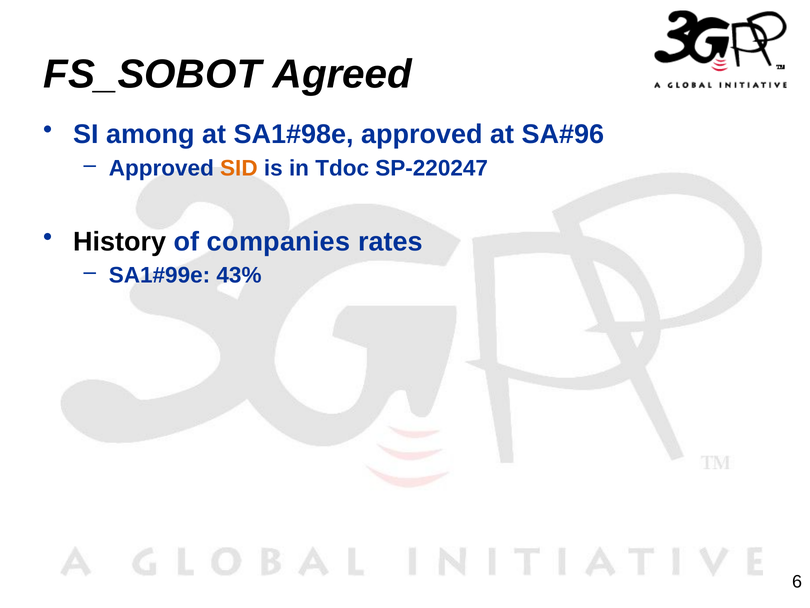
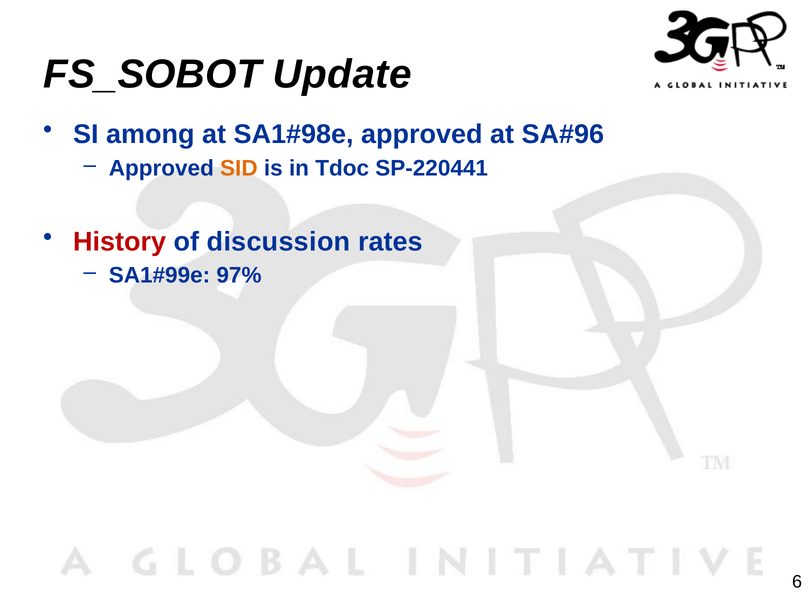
Agreed: Agreed -> Update (342, 74)
SP-220247: SP-220247 -> SP-220441 (432, 168)
History colour: black -> red (120, 241)
companies: companies -> discussion (279, 241)
43%: 43% -> 97% (239, 275)
